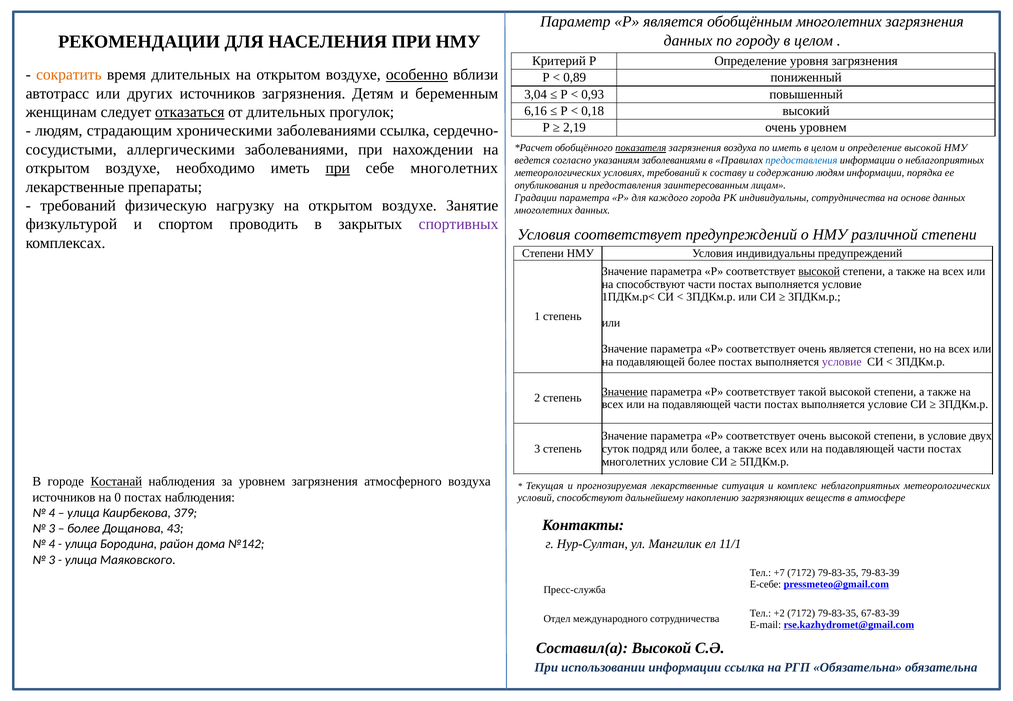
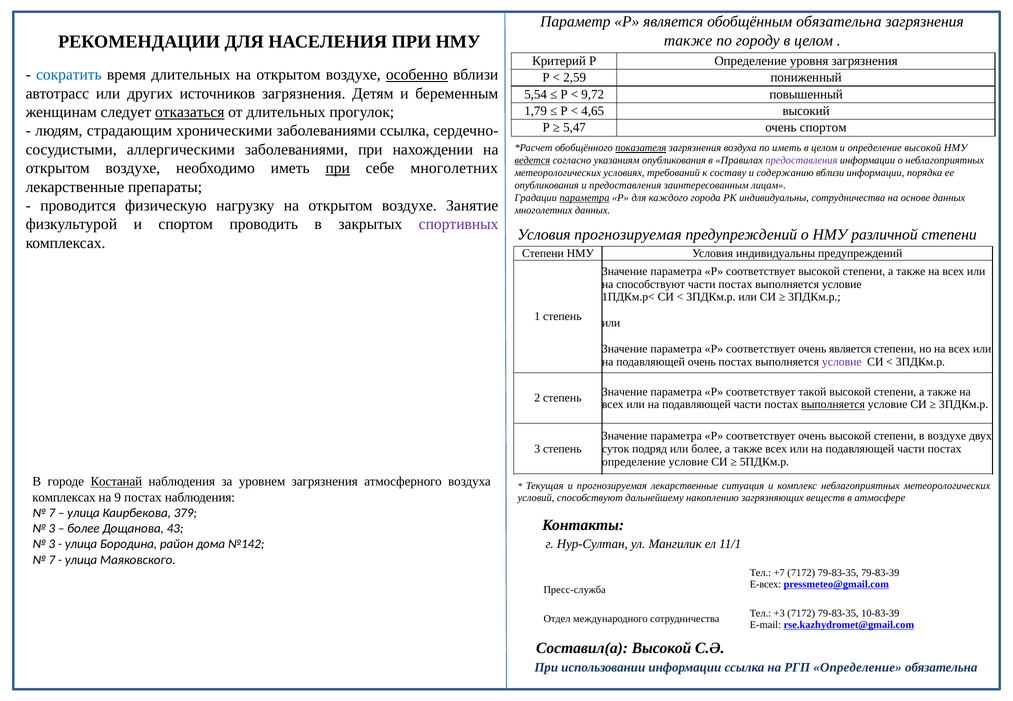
обобщённым многолетних: многолетних -> обязательна (839, 22)
данных: данных -> также (688, 41)
сократить colour: orange -> blue (69, 75)
0,89: 0,89 -> 2,59 (575, 78)
3,04: 3,04 -> 5,54 (536, 94)
0,93: 0,93 -> 9,72 (593, 94)
6,16: 6,16 -> 1,79 (536, 111)
0,18: 0,18 -> 4,65 (593, 111)
2,19: 2,19 -> 5,47 (575, 128)
очень уровнем: уровнем -> спортом (823, 128)
ведется underline: none -> present (532, 161)
указаниям заболеваниями: заболеваниями -> опубликования (674, 161)
предоставления colour: blue -> purple (801, 161)
содержанию людям: людям -> вблизи (830, 173)
параметра underline: none -> present (585, 198)
требований: требований -> проводится (78, 206)
Условия соответствует: соответствует -> прогнозируемая (628, 235)
высокой underline: present -> none (819, 271)
подавляющей более: более -> очень (702, 362)
Значение underline: present -> none (625, 392)
выполняется underline: none -> present (833, 405)
в условие: условие -> воздухе (947, 436)
многолетних: многолетних -> определение (634, 462)
источников: источников -> комплексах (64, 498)
0: 0 -> 9 (118, 498)
4: 4 -> 7 (52, 513)
4: 4 -> 3 (52, 544)
3: 3 -> 7 (52, 560)
E-себе: E-себе -> E-всех (765, 584)
+2: +2 -> +3 (779, 613)
67-83-39: 67-83-39 -> 10-83-39 (880, 613)
РГП Обязательна: Обязательна -> Определение (858, 668)
